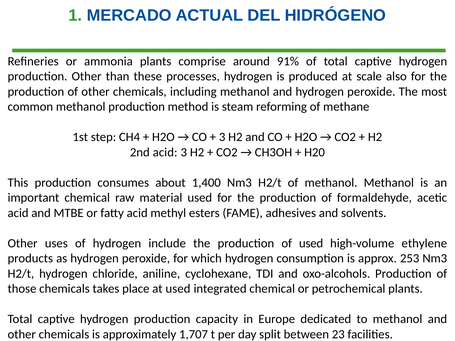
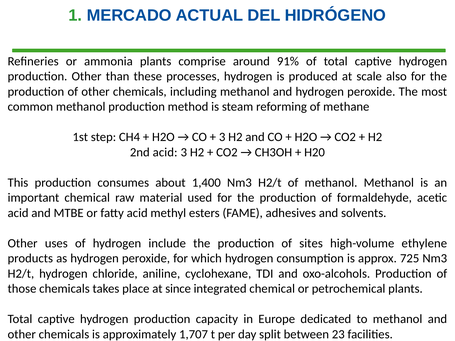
of used: used -> sites (311, 243)
253: 253 -> 725 (410, 259)
at used: used -> since (178, 289)
